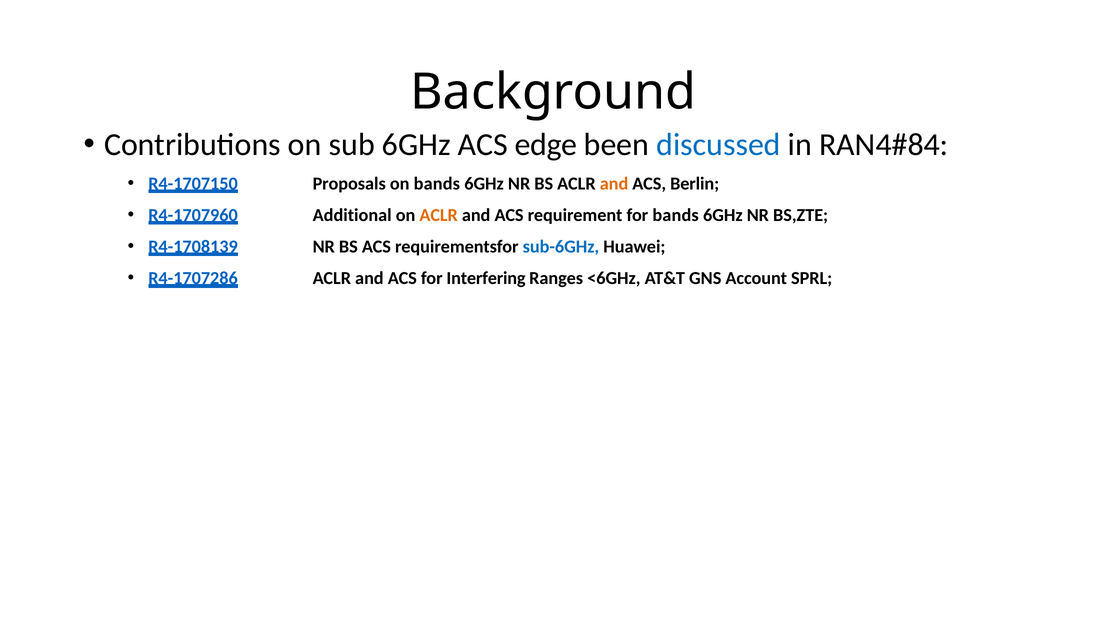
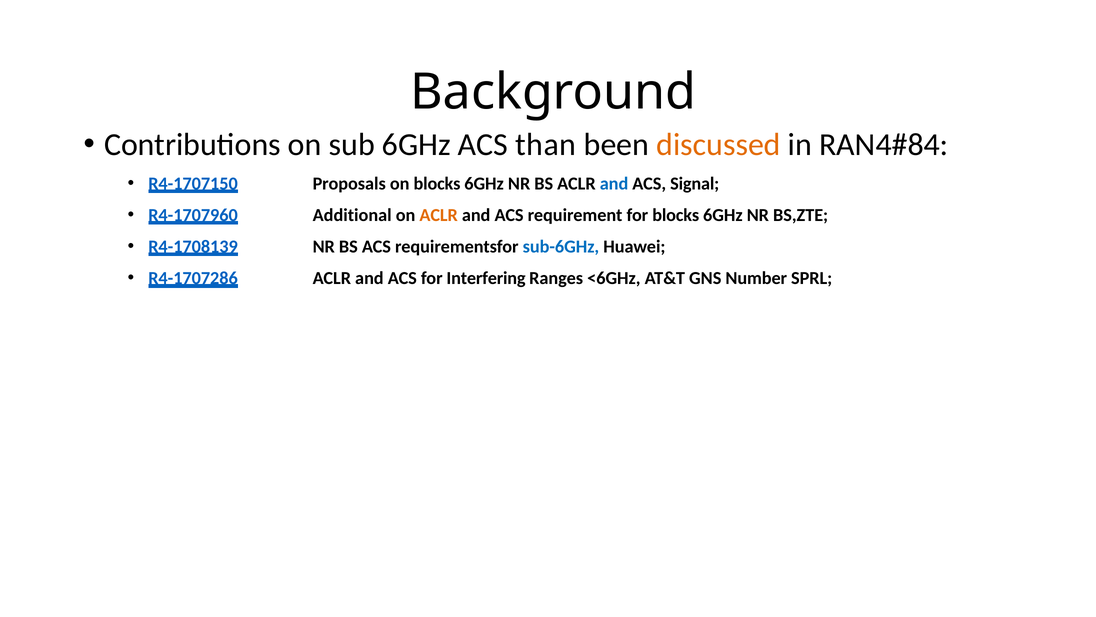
edge: edge -> than (546, 144)
discussed colour: blue -> orange (718, 144)
on bands: bands -> blocks (437, 183)
and colour: orange -> blue (614, 183)
Berlin: Berlin -> Signal (695, 183)
for bands: bands -> blocks (676, 215)
Account: Account -> Number (756, 278)
